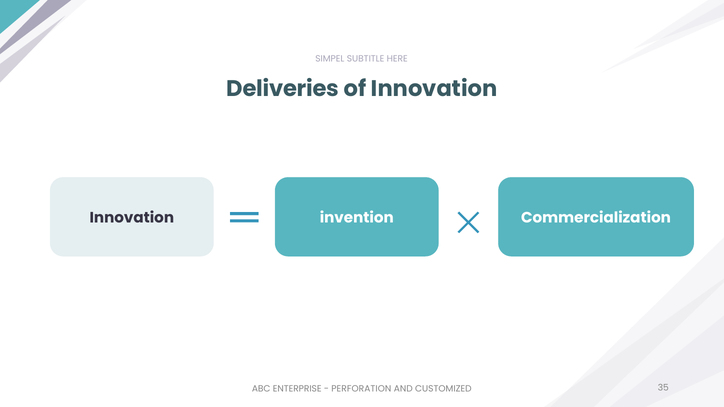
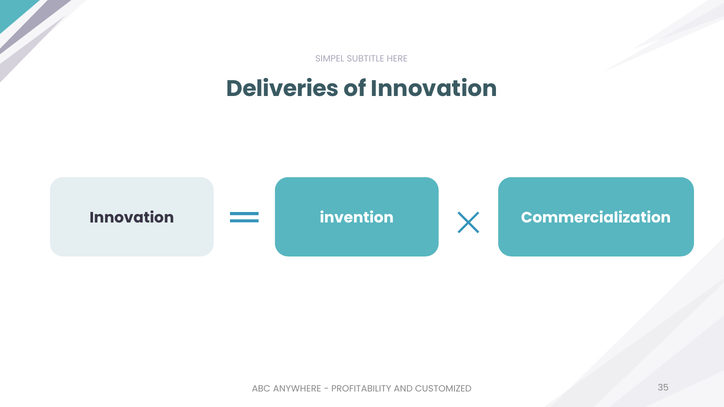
ENTERPRISE: ENTERPRISE -> ANYWHERE (297, 389)
PERFORATION: PERFORATION -> PROFITABILITY (361, 389)
